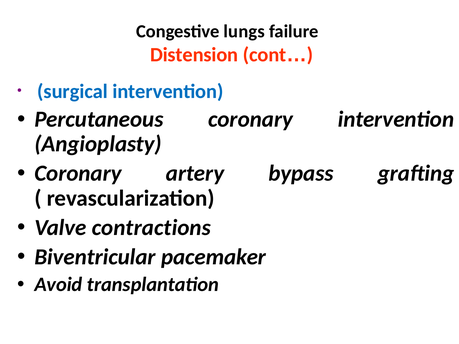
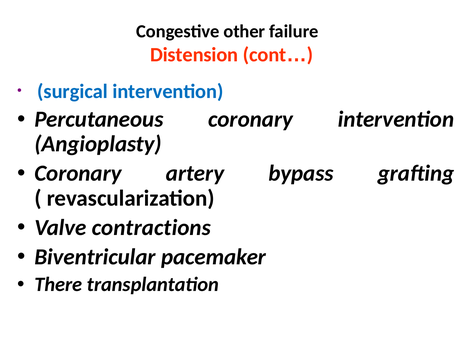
lungs: lungs -> other (244, 31)
Avoid: Avoid -> There (58, 285)
